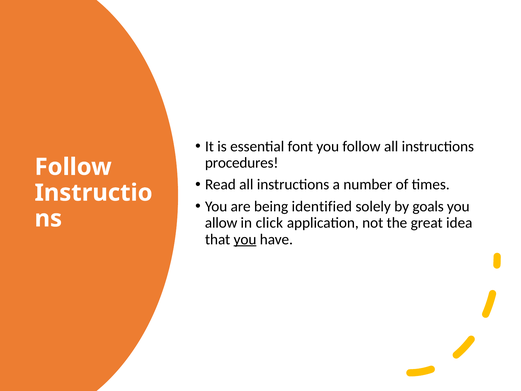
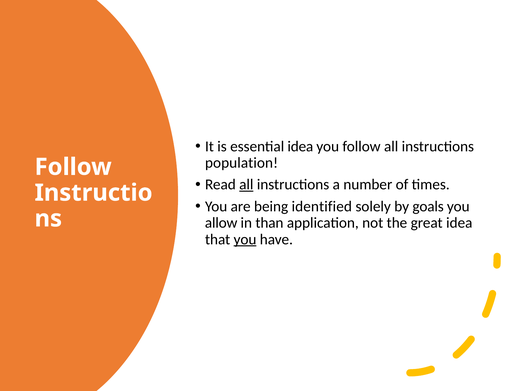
essential font: font -> idea (300, 146)
procedures: procedures -> population (242, 163)
all underline: none -> present (246, 185)
click: click -> than (269, 223)
